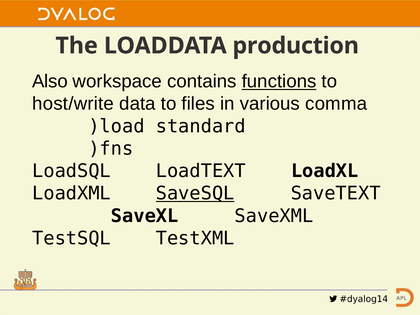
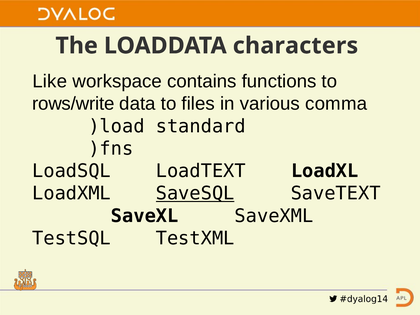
production: production -> characters (295, 46)
Also: Also -> Like (50, 81)
functions underline: present -> none (279, 81)
host/write: host/write -> rows/write (73, 104)
